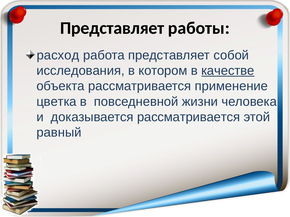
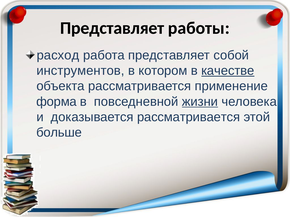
исследования: исследования -> инструментов (80, 71)
цветка: цветка -> форма (56, 102)
жизни underline: none -> present (200, 102)
равный: равный -> больше (59, 133)
